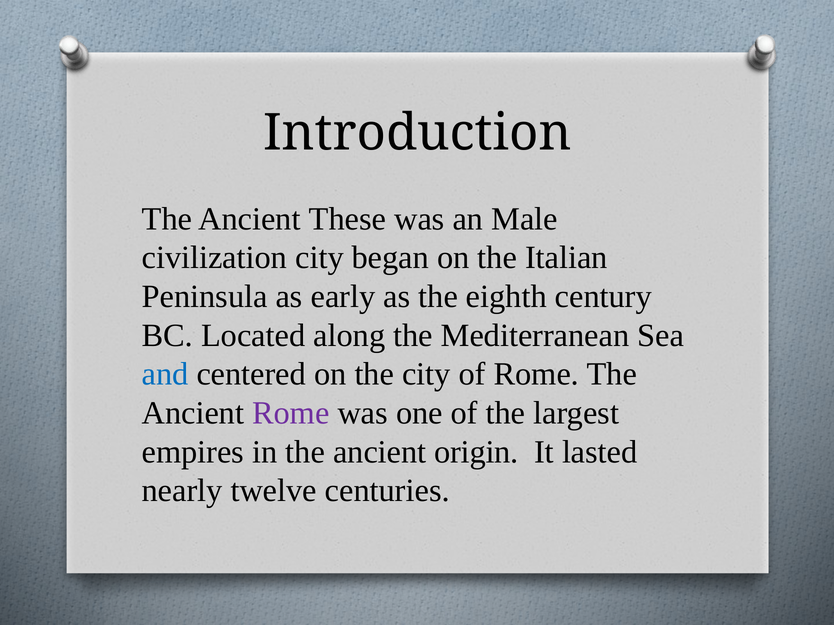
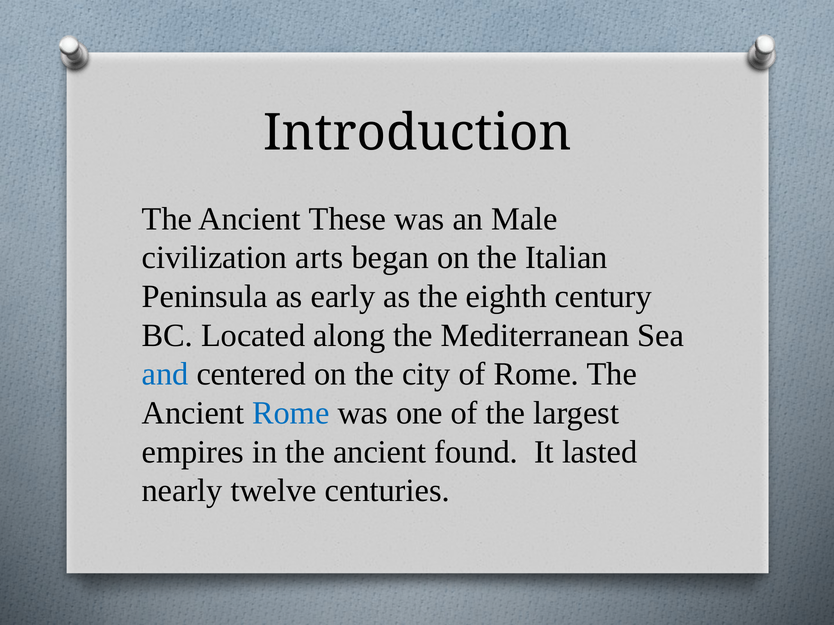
civilization city: city -> arts (319, 258)
Rome colour: purple -> blue (291, 413)
origin: origin -> found (476, 452)
